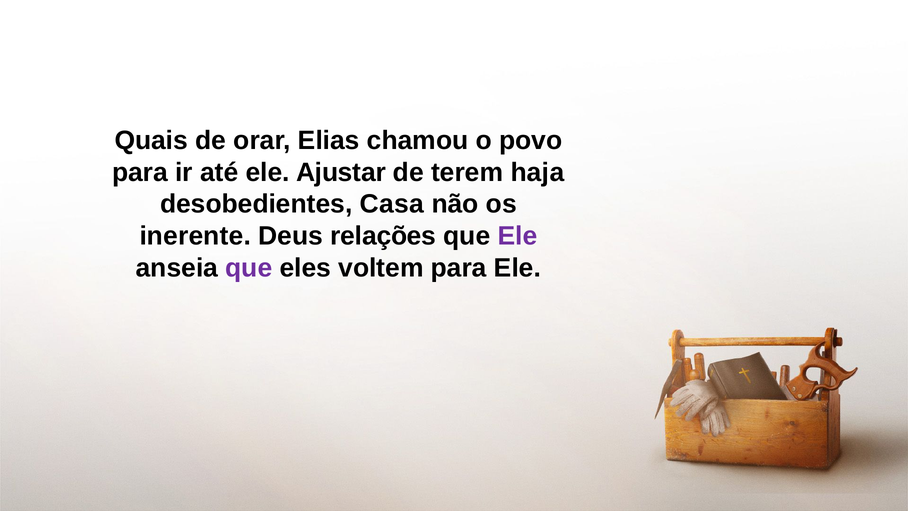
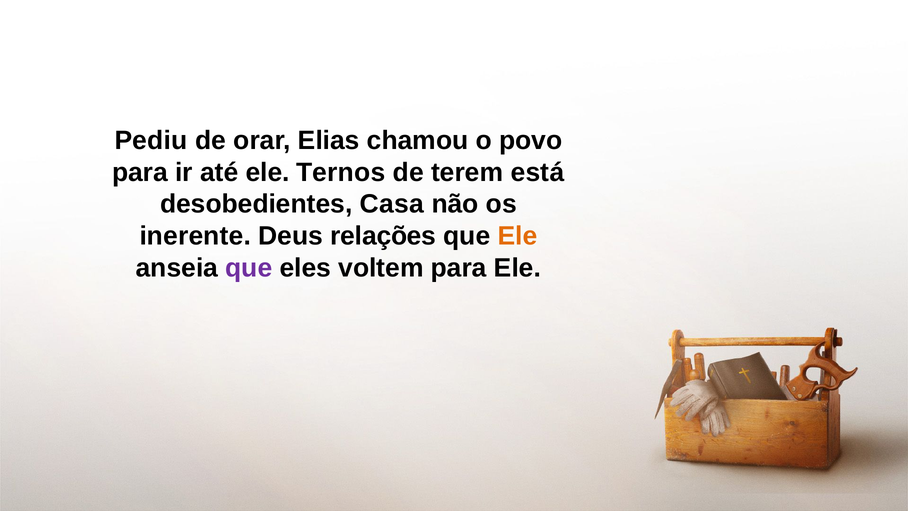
Quais: Quais -> Pediu (151, 140)
Ajustar: Ajustar -> Ternos (341, 172)
haja: haja -> está (537, 172)
Ele colour: purple -> orange (517, 236)
